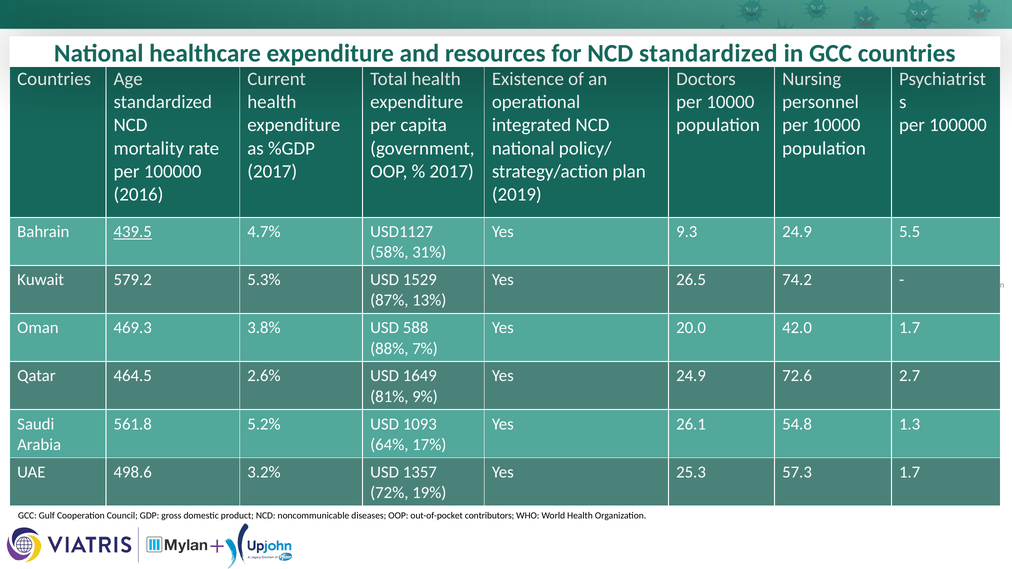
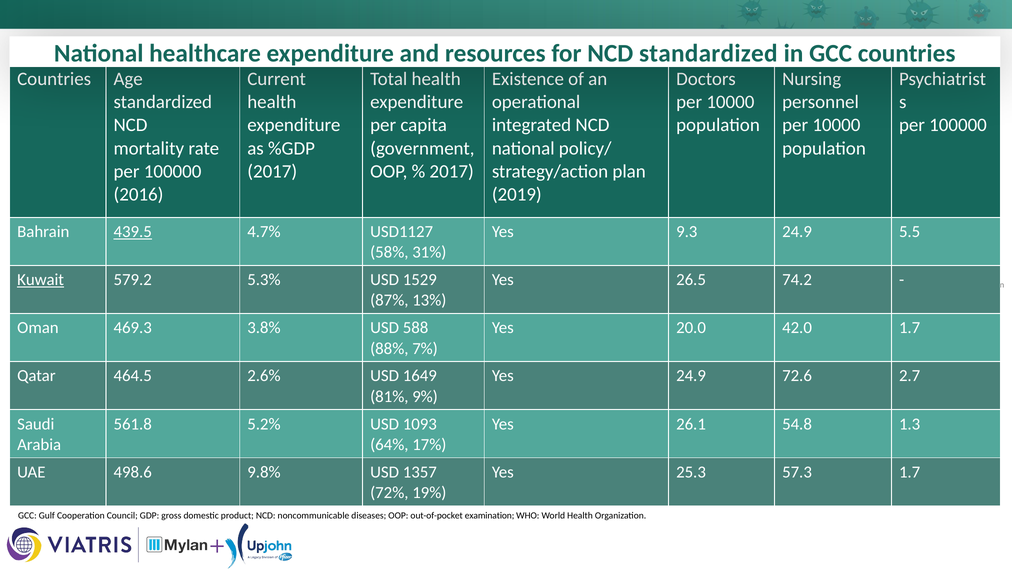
Kuwait underline: none -> present (41, 280)
3.2%: 3.2% -> 9.8% (264, 472)
contributors: contributors -> examination (490, 516)
